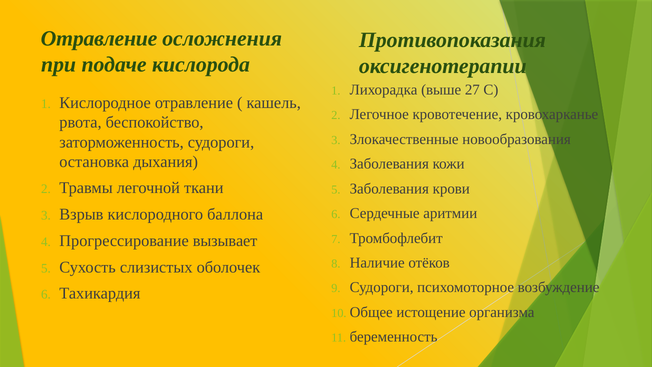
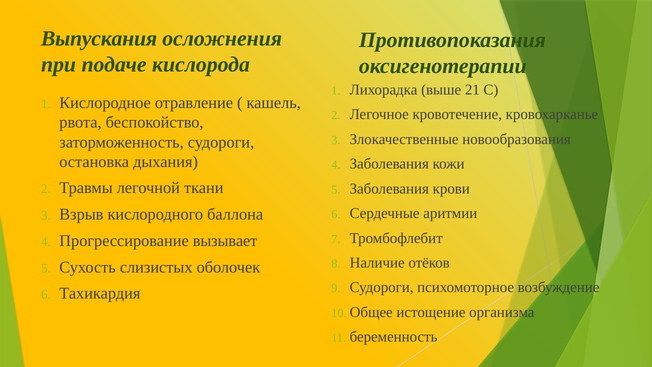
Отравление: Отравление -> Выпускания (99, 38)
27: 27 -> 21 (472, 90)
